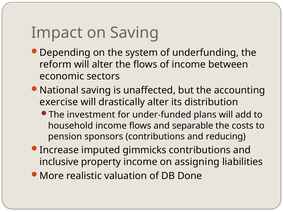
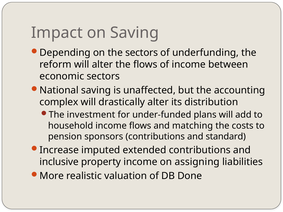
the system: system -> sectors (142, 53)
exercise: exercise -> complex (59, 102)
separable: separable -> matching (193, 126)
reducing: reducing -> standard (226, 137)
gimmicks: gimmicks -> extended (145, 150)
